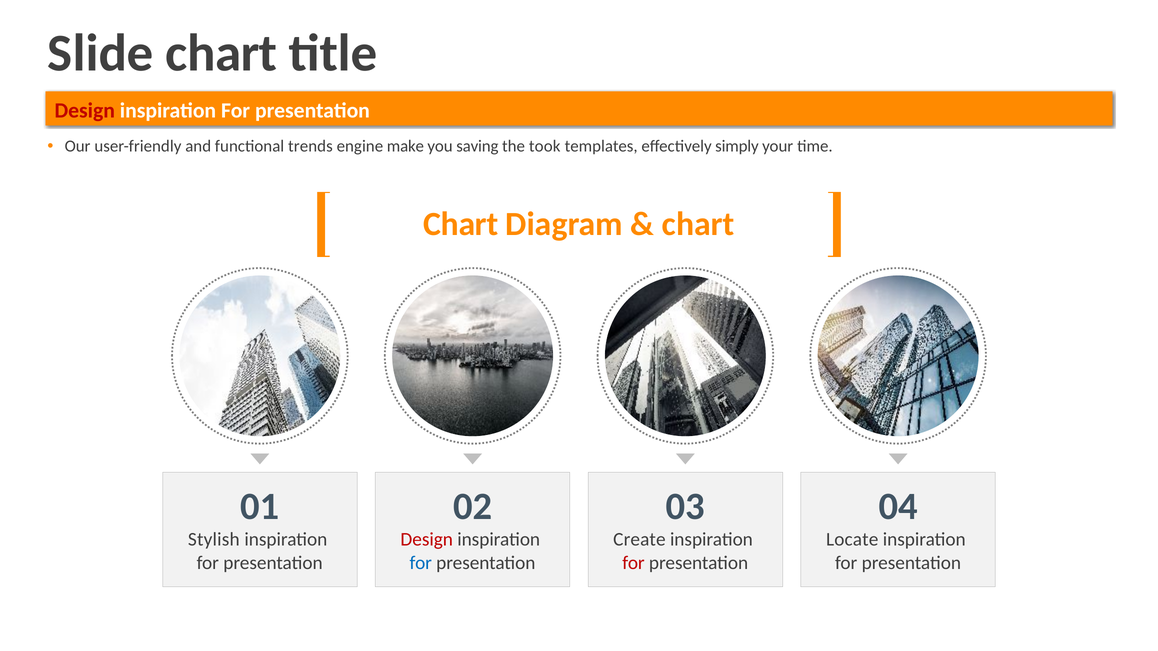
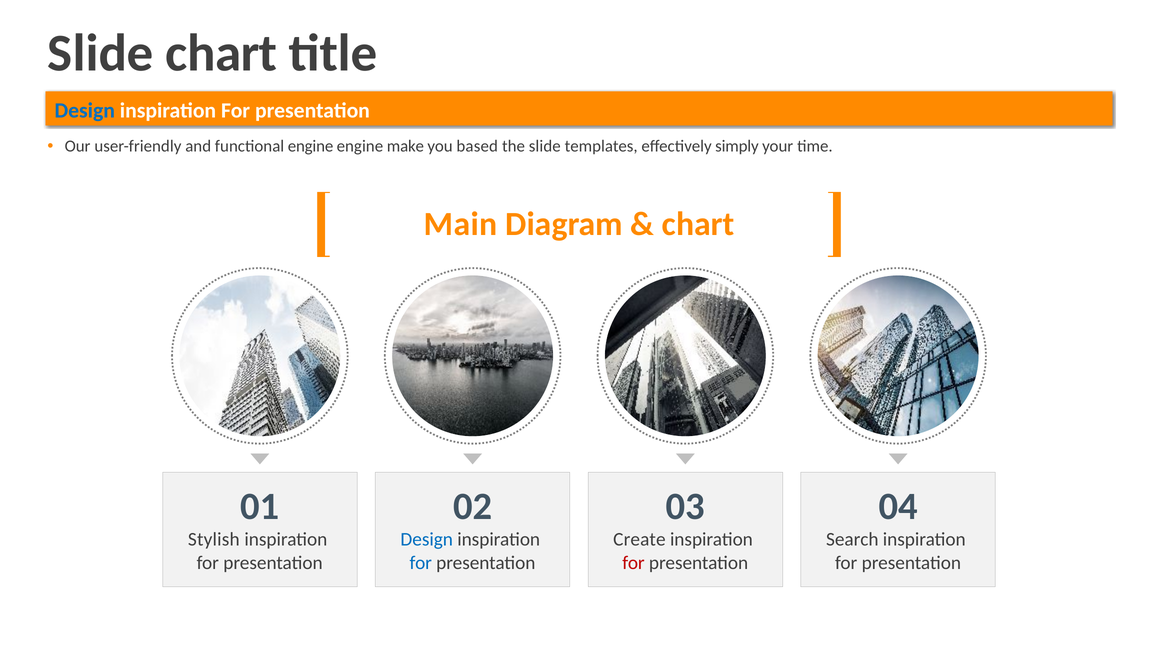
Design colour: red -> blue (85, 111)
functional trends: trends -> engine (311, 146)
saving: saving -> based (477, 146)
the took: took -> slide (545, 146)
Chart: Chart -> Main (461, 224)
Design colour: red -> blue (427, 540)
Locate: Locate -> Search (852, 540)
